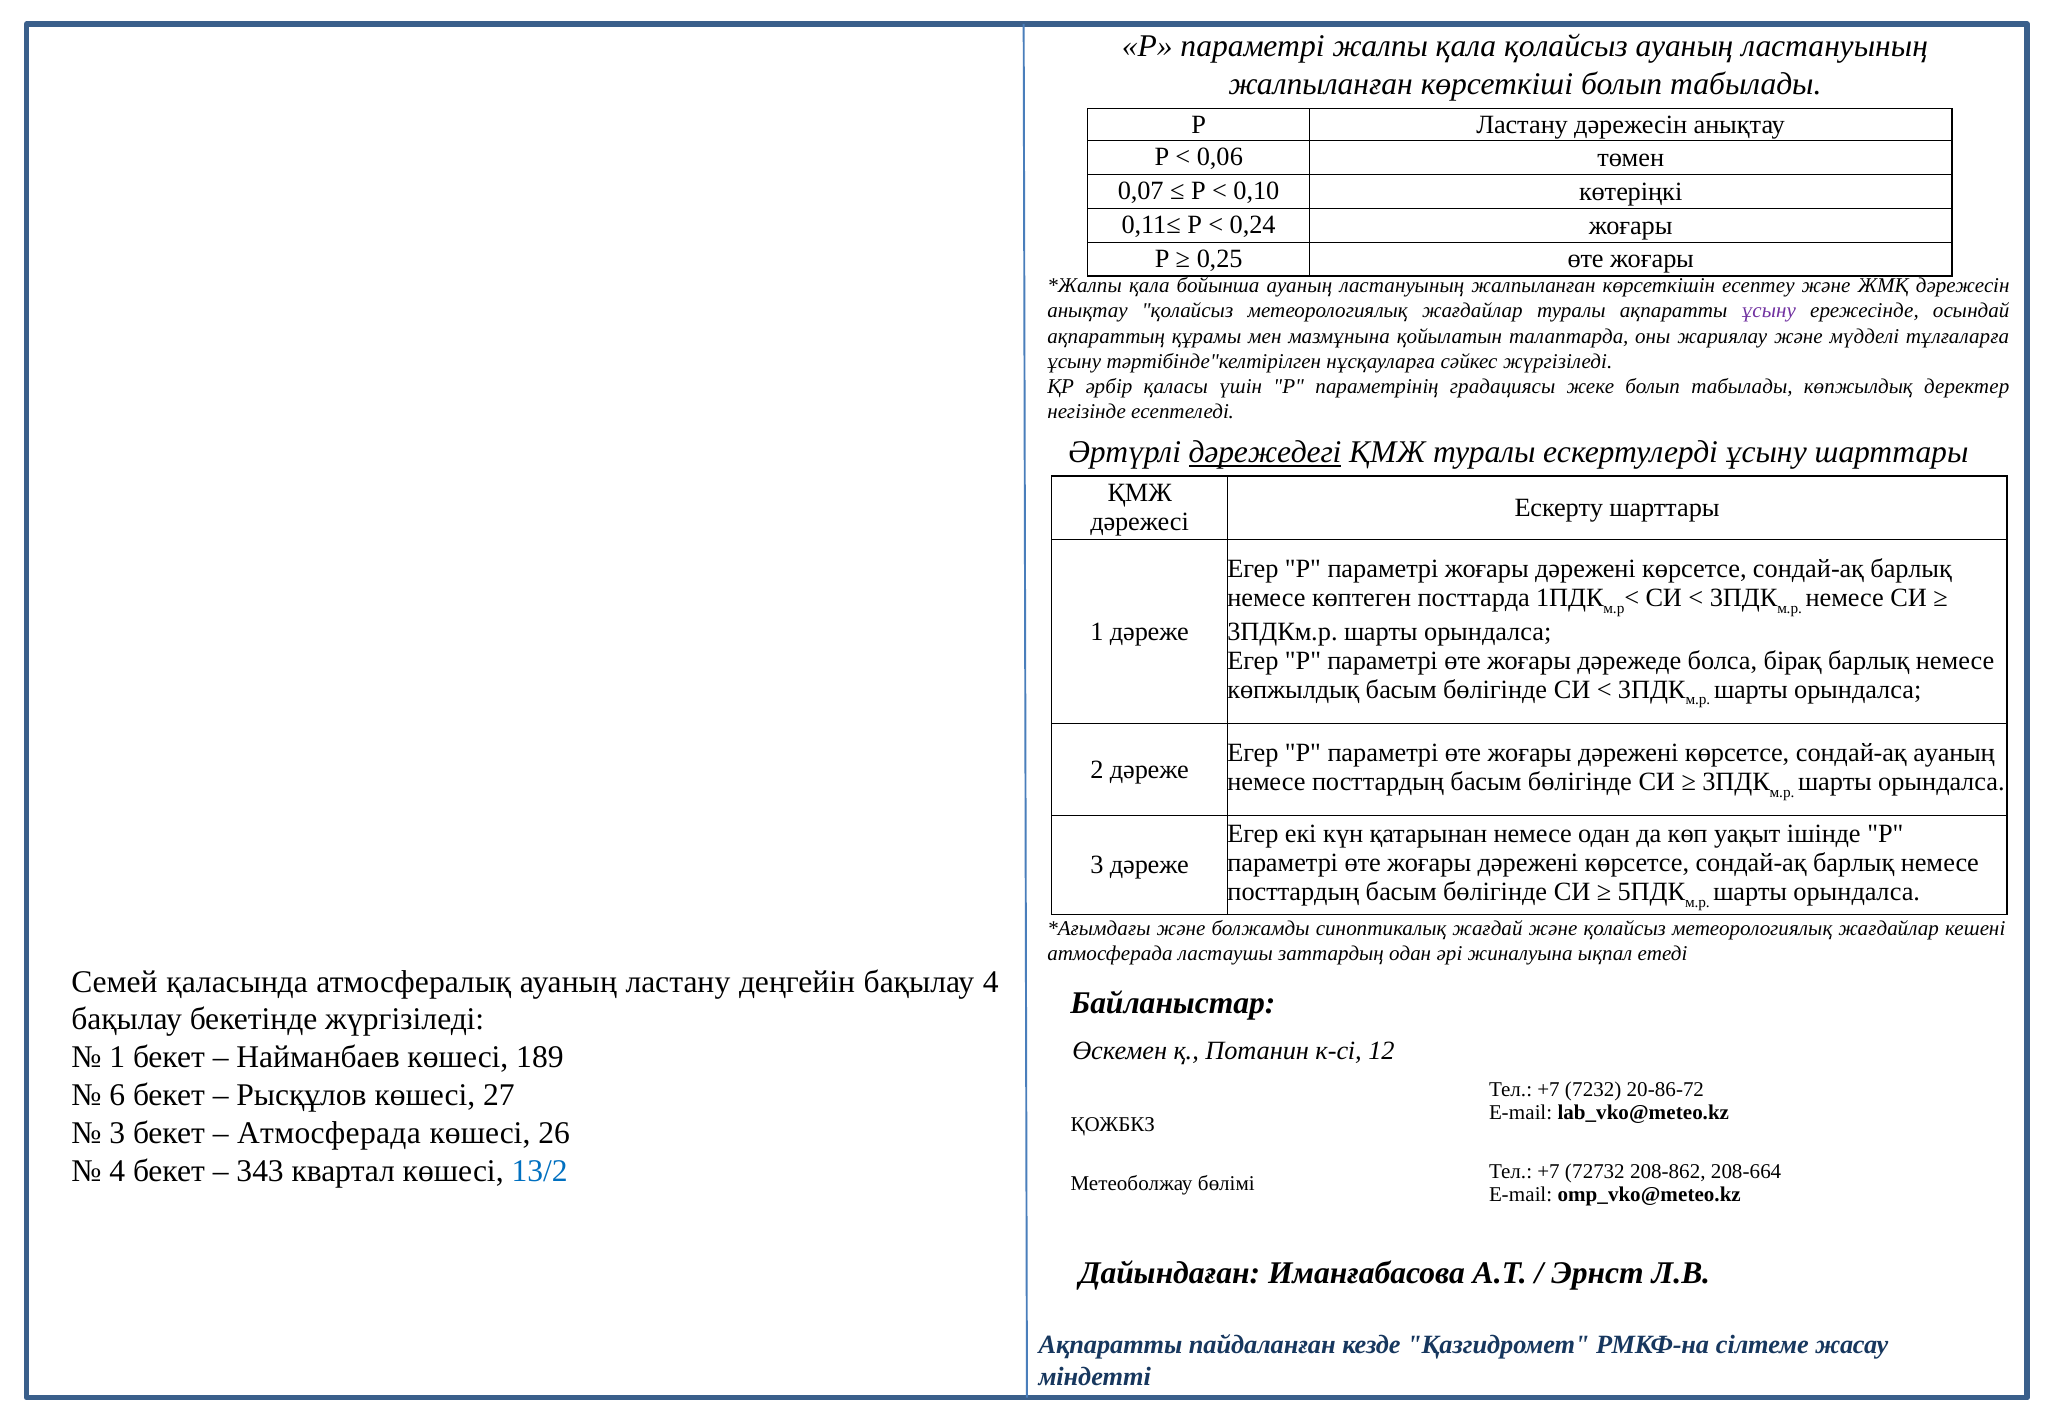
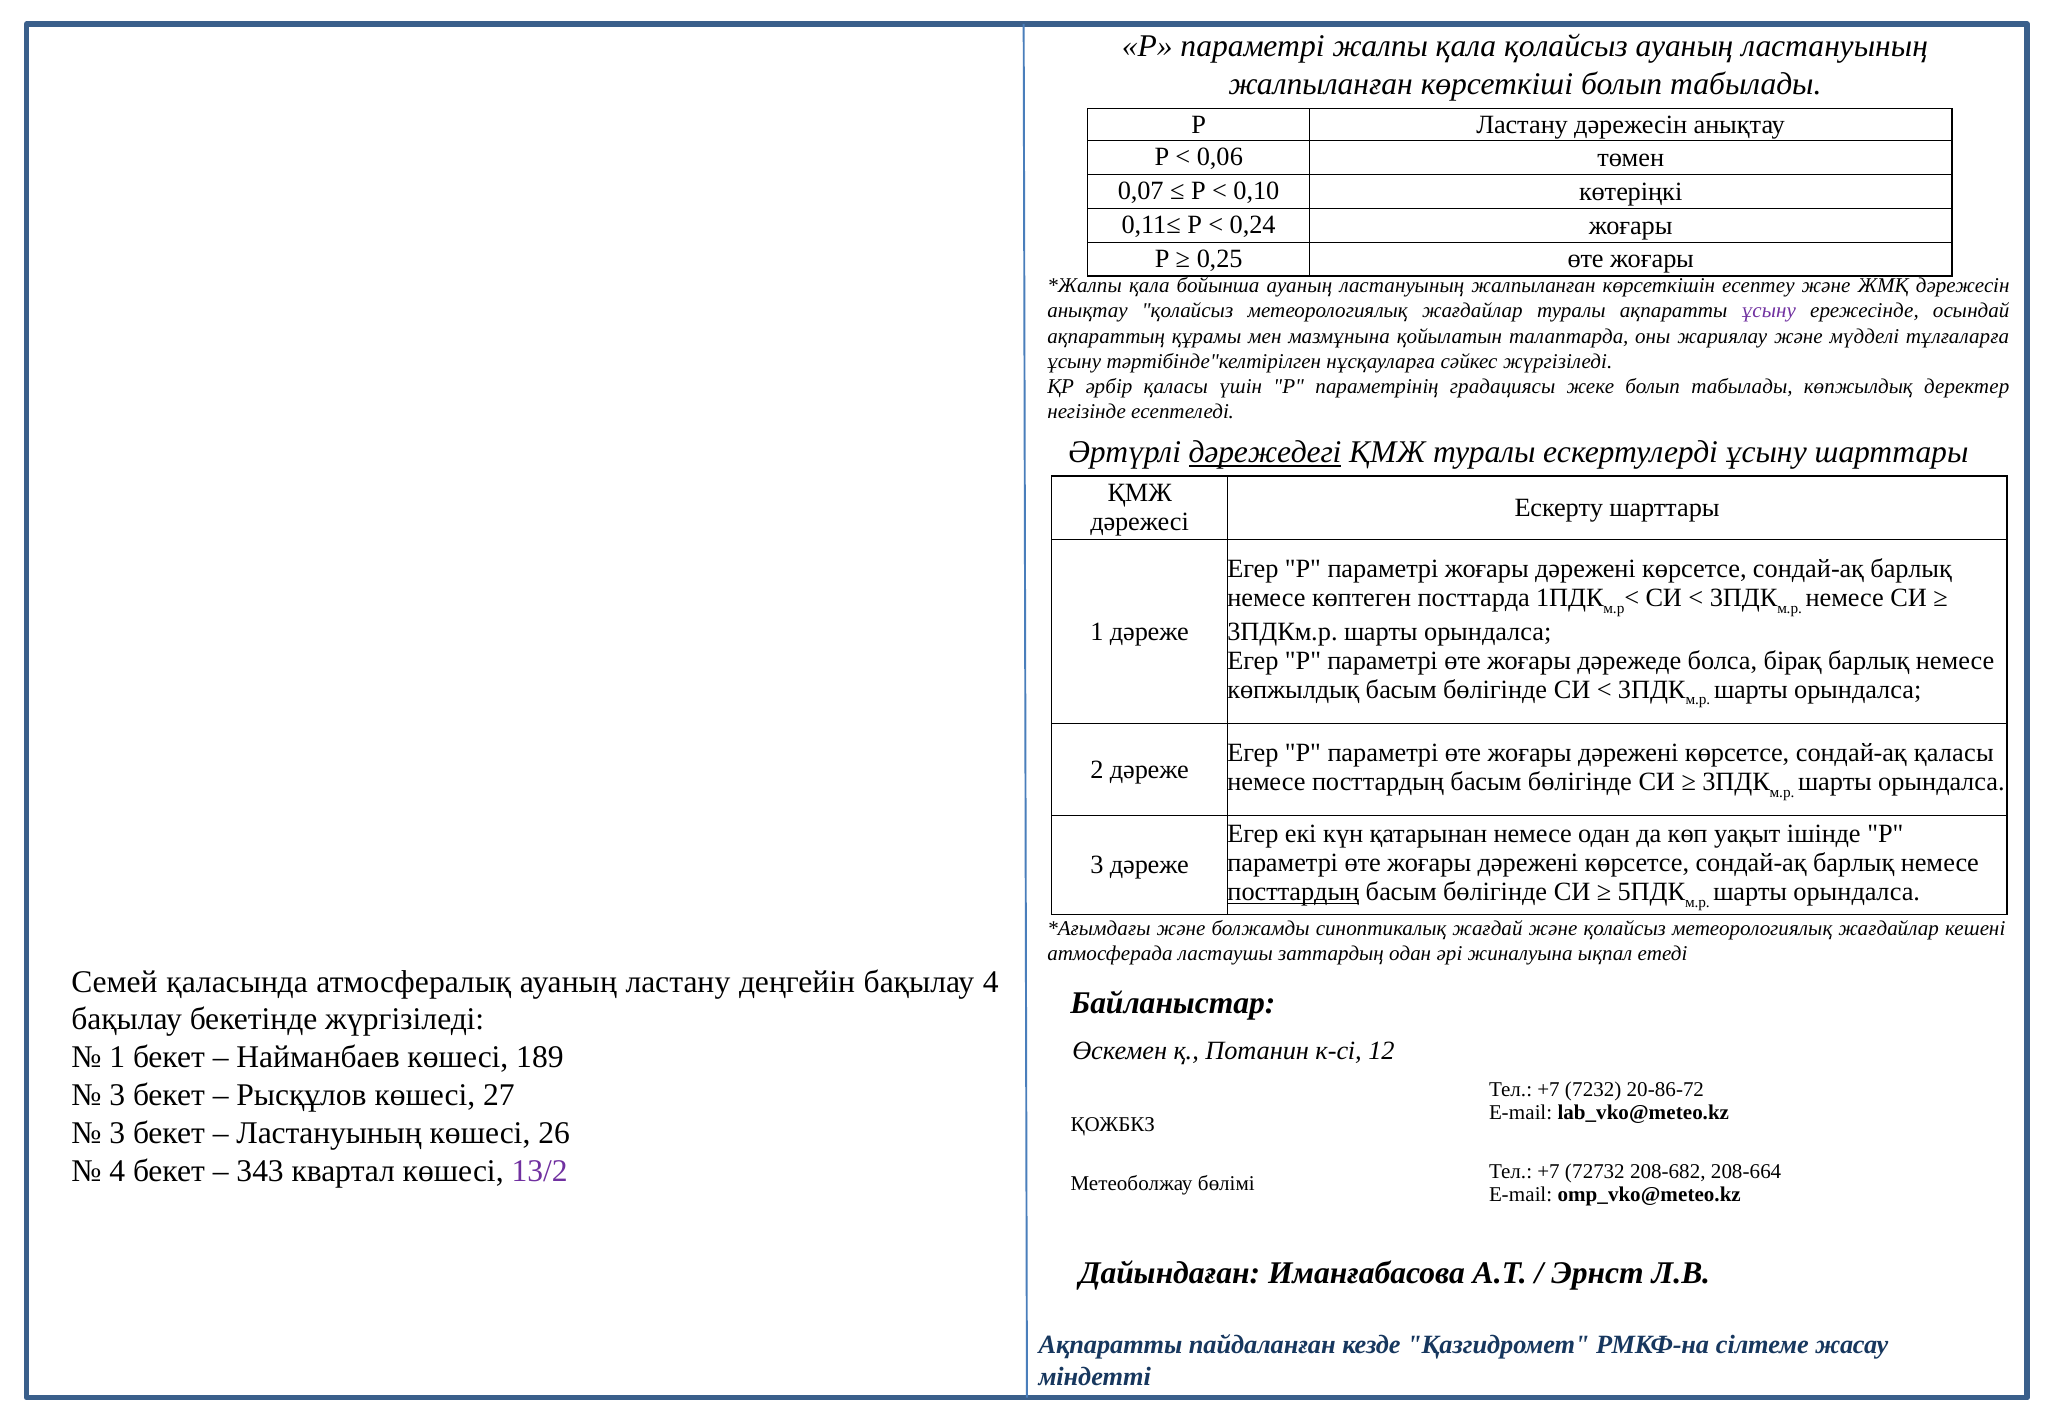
сондай-ақ ауаның: ауаның -> қаласы (1954, 753)
посттардың underline: none -> present (1293, 892)
6: 6 -> 3 (117, 1095)
Атмосферада: Атмосферада -> Ластануының (329, 1133)
13/2 colour: blue -> purple (540, 1171)
208-862: 208-862 -> 208-682 (1668, 1171)
